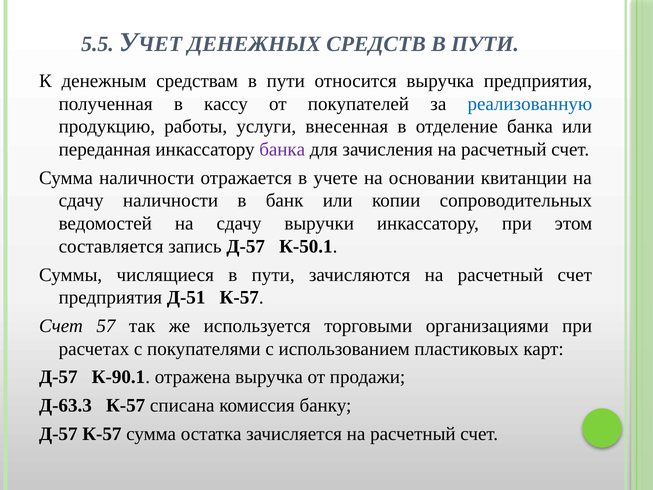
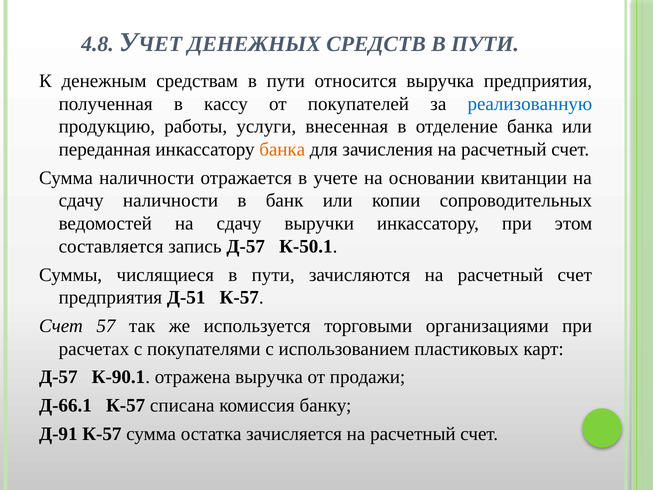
5.5: 5.5 -> 4.8 (97, 44)
банка colour: purple -> orange (282, 149)
Д-63.3: Д-63.3 -> Д-66.1 (65, 405)
Д-57: Д-57 -> Д-91 (58, 434)
